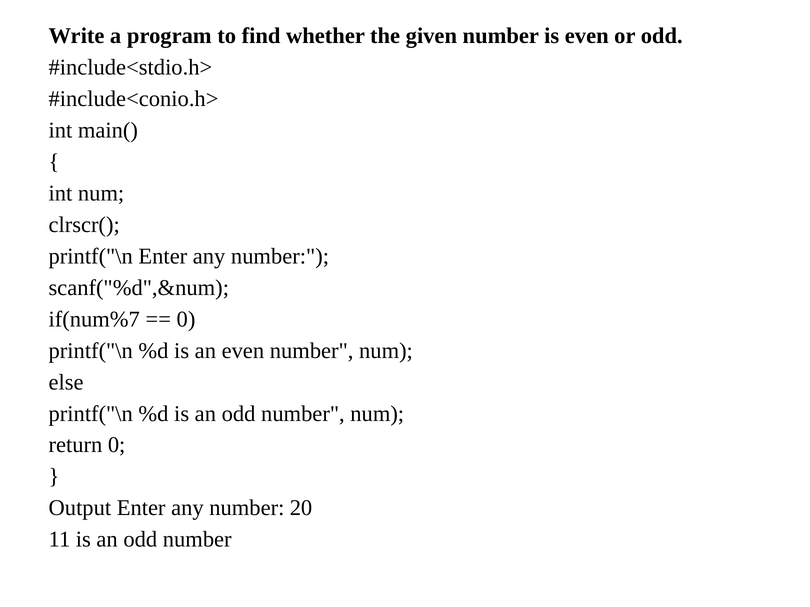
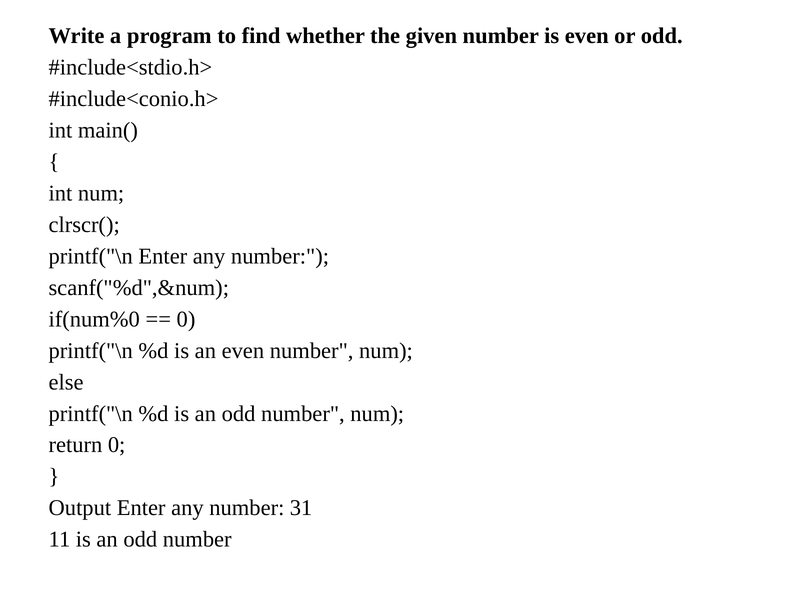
if(num%7: if(num%7 -> if(num%0 (94, 319)
20: 20 -> 31 (301, 508)
